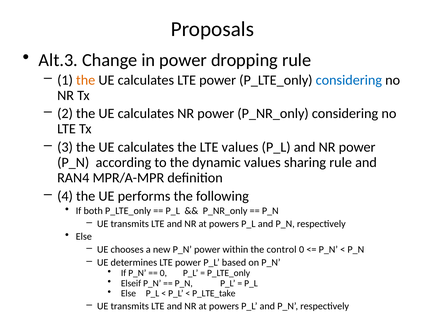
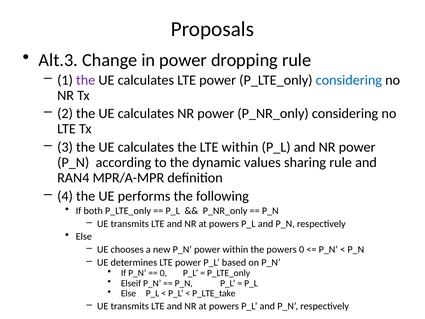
the colour: orange -> purple (86, 80)
LTE values: values -> within (240, 147)
the control: control -> powers (282, 249)
